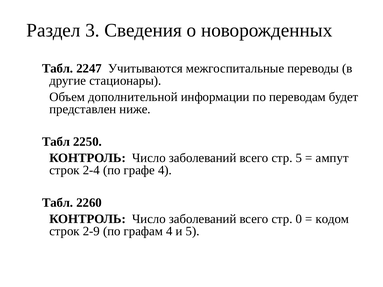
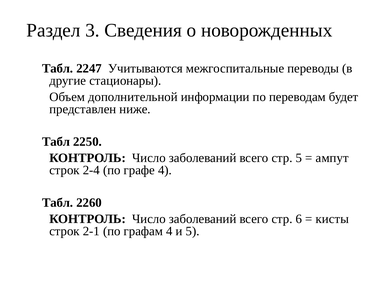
0: 0 -> 6 (299, 219)
кодом: кодом -> кисты (332, 219)
2-9: 2-9 -> 2-1 (91, 231)
